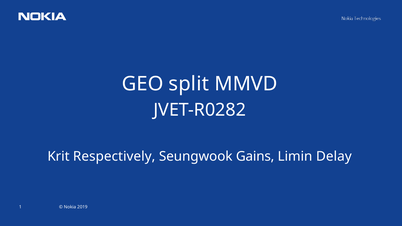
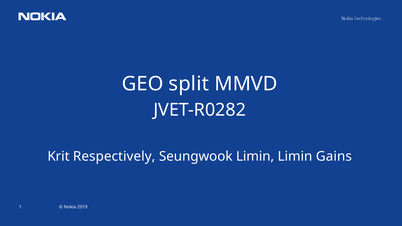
Seungwook Gains: Gains -> Limin (255, 157)
Delay: Delay -> Gains (334, 157)
